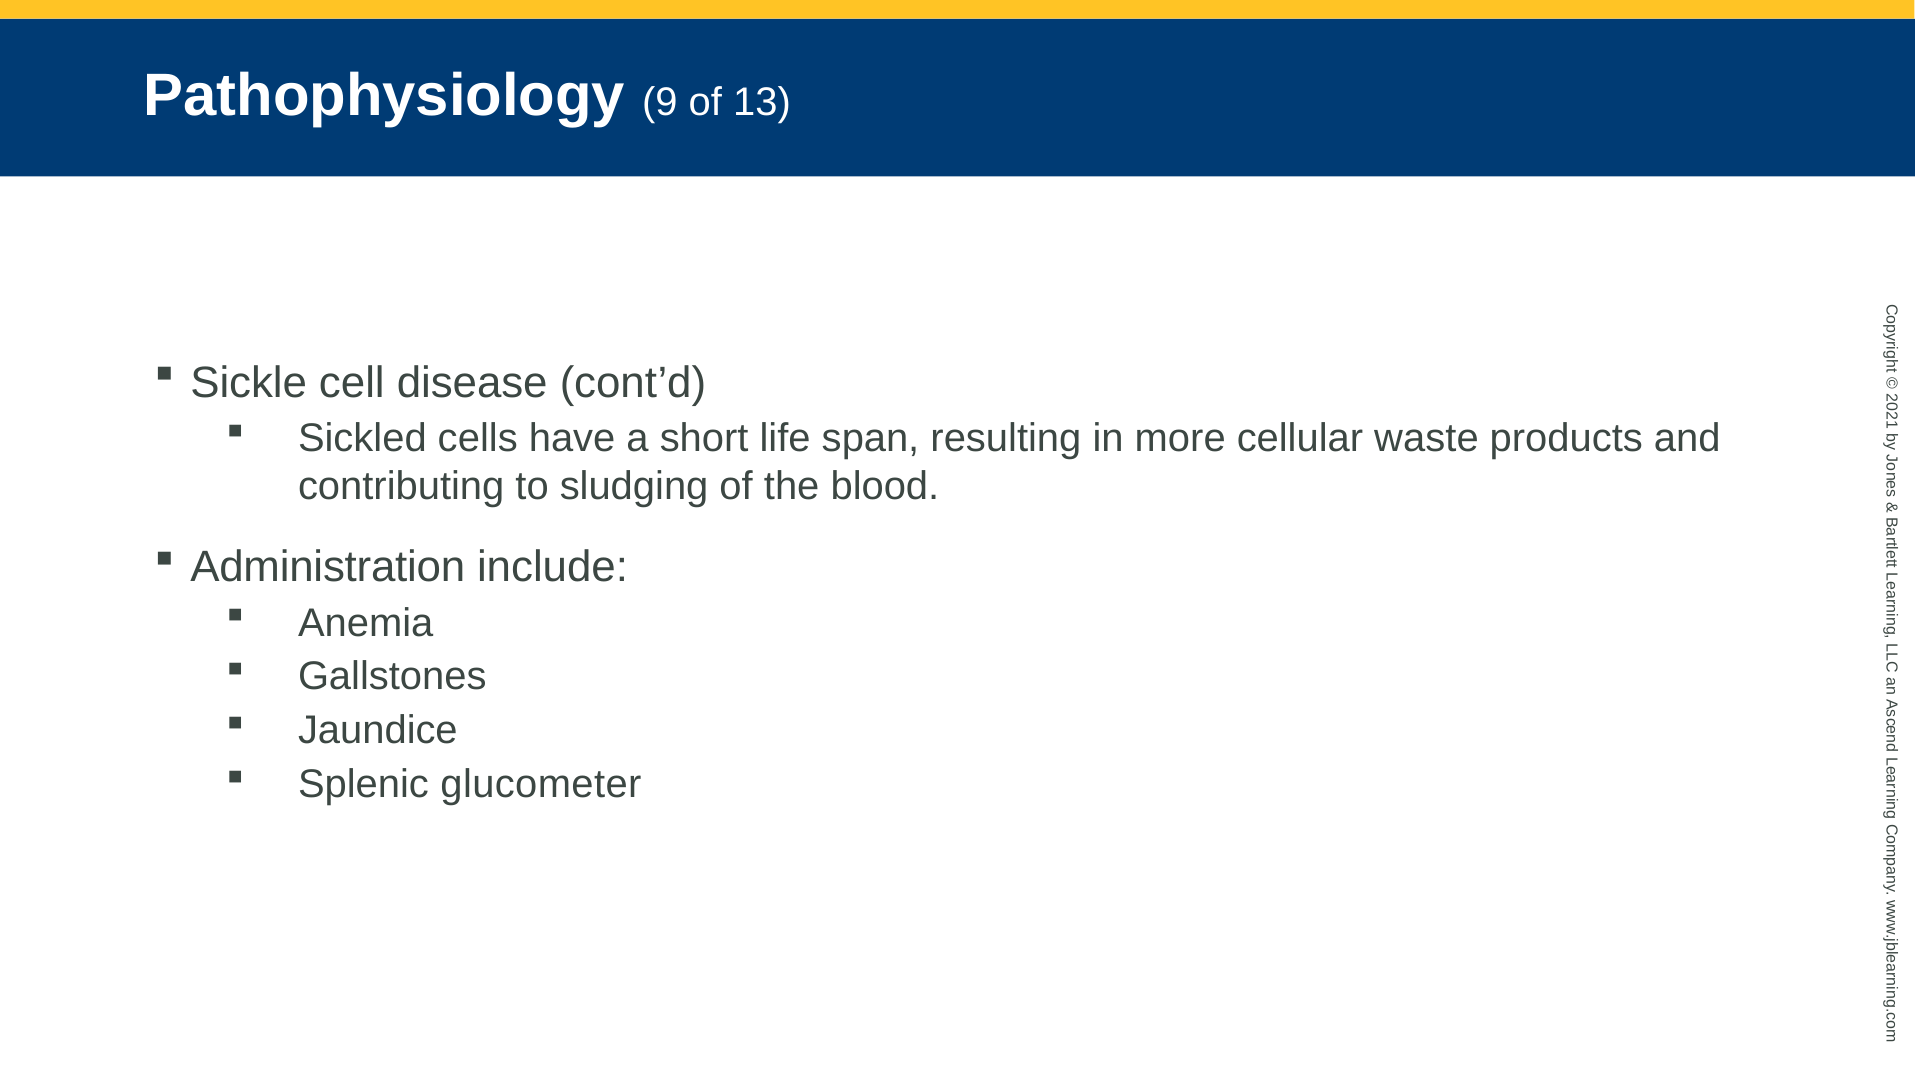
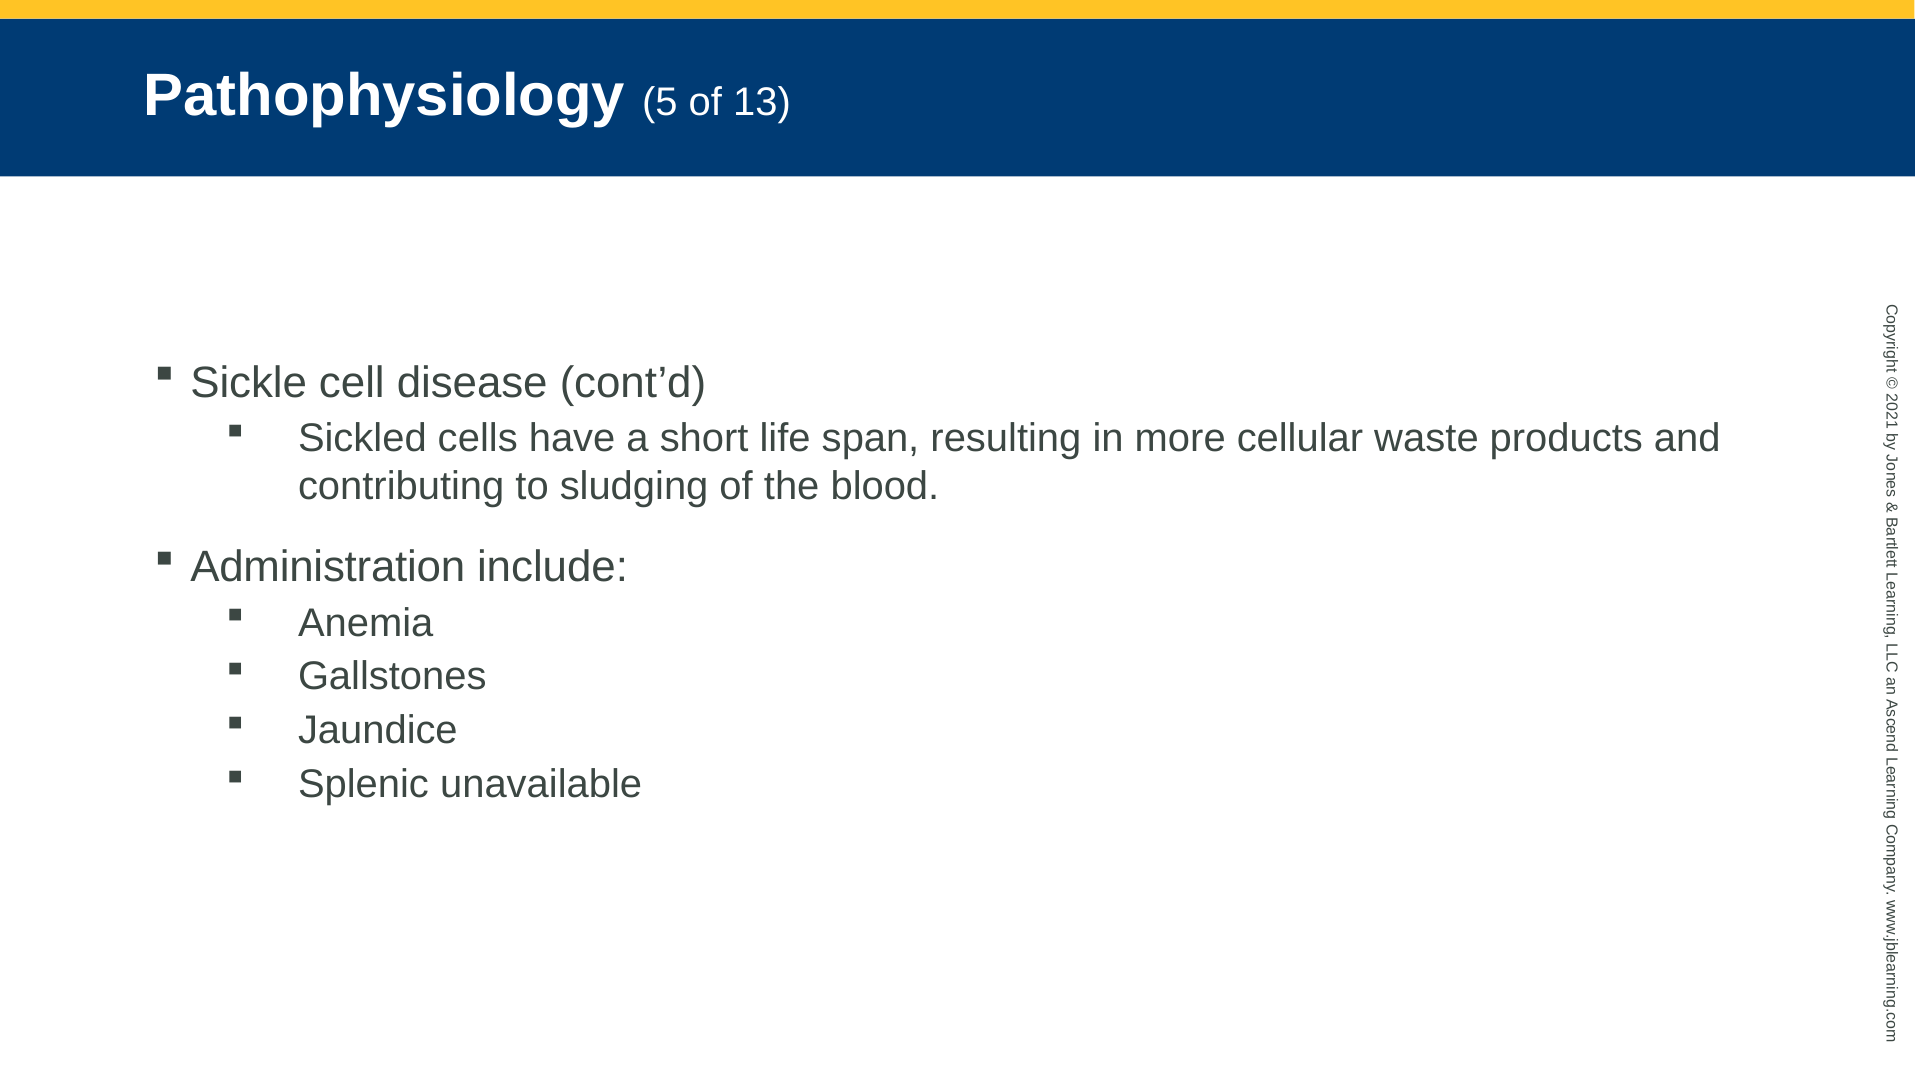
9: 9 -> 5 (660, 103)
glucometer: glucometer -> unavailable (541, 785)
